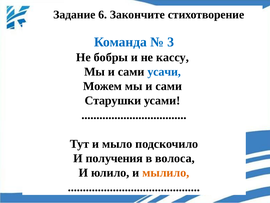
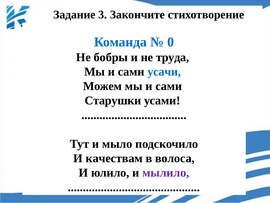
6: 6 -> 3 (103, 15)
3: 3 -> 0 (171, 42)
кассу: кассу -> труда (173, 57)
получения: получения -> качествам (114, 158)
мылило colour: orange -> purple (166, 172)
